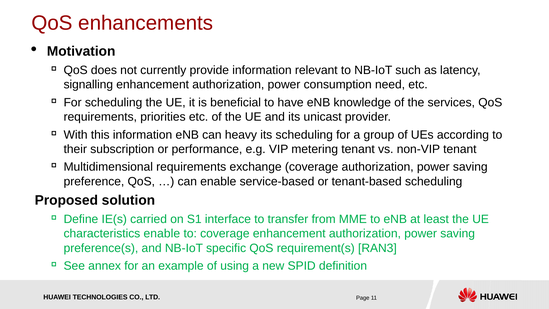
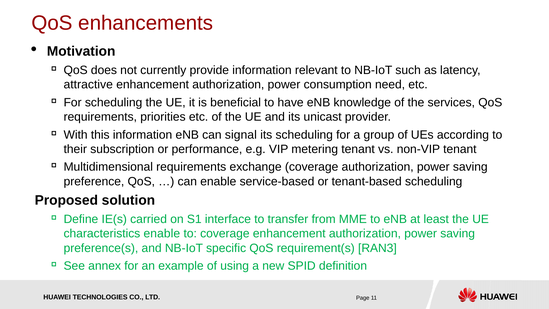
signalling: signalling -> attractive (88, 85)
heavy: heavy -> signal (241, 135)
